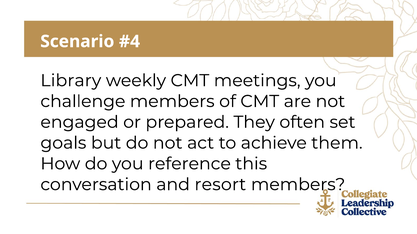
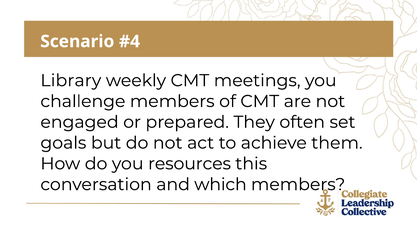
reference: reference -> resources (190, 164)
resort: resort -> which (220, 185)
